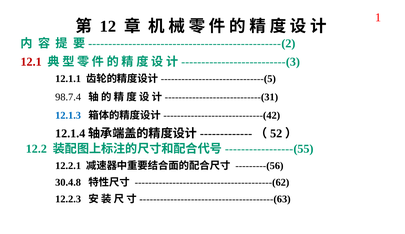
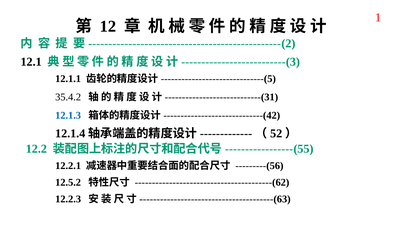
12.1 colour: red -> black (31, 62)
98.7.4: 98.7.4 -> 35.4.2 (68, 97)
30.4.8: 30.4.8 -> 12.5.2 (68, 183)
